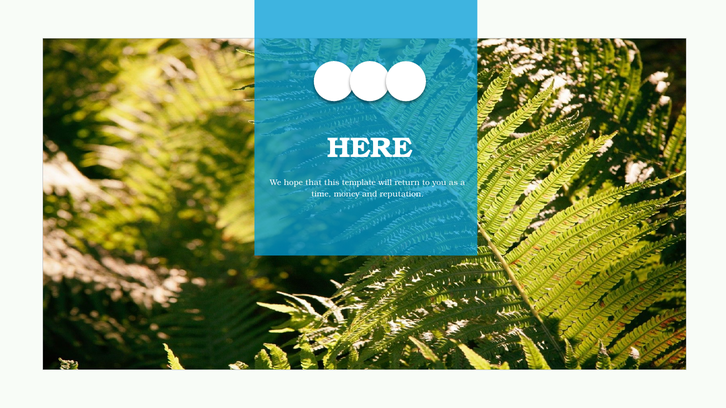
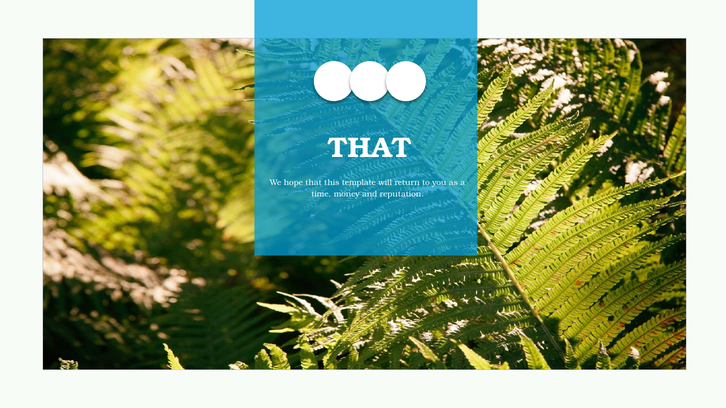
HERE: HERE -> THAT (370, 148)
